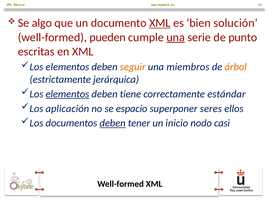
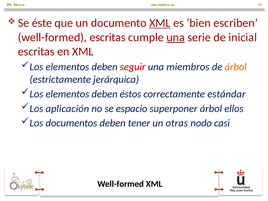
algo: algo -> éste (42, 23)
solución: solución -> escriben (236, 23)
well-formed pueden: pueden -> escritas (108, 37)
punto: punto -> inicial (243, 37)
seguir colour: orange -> red (133, 67)
elementos underline: present -> none (67, 94)
tiene: tiene -> éstos (130, 94)
superponer seres: seres -> árbol (211, 109)
deben underline: present -> none (113, 123)
inicio: inicio -> otras (177, 123)
